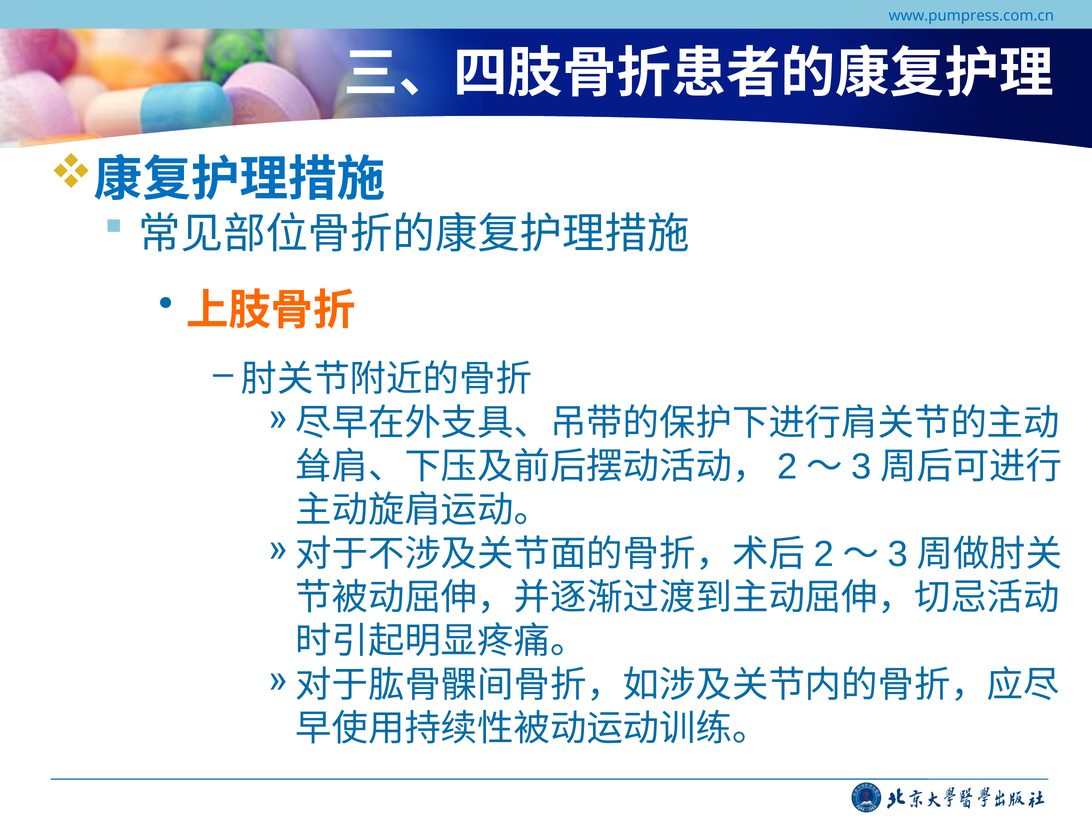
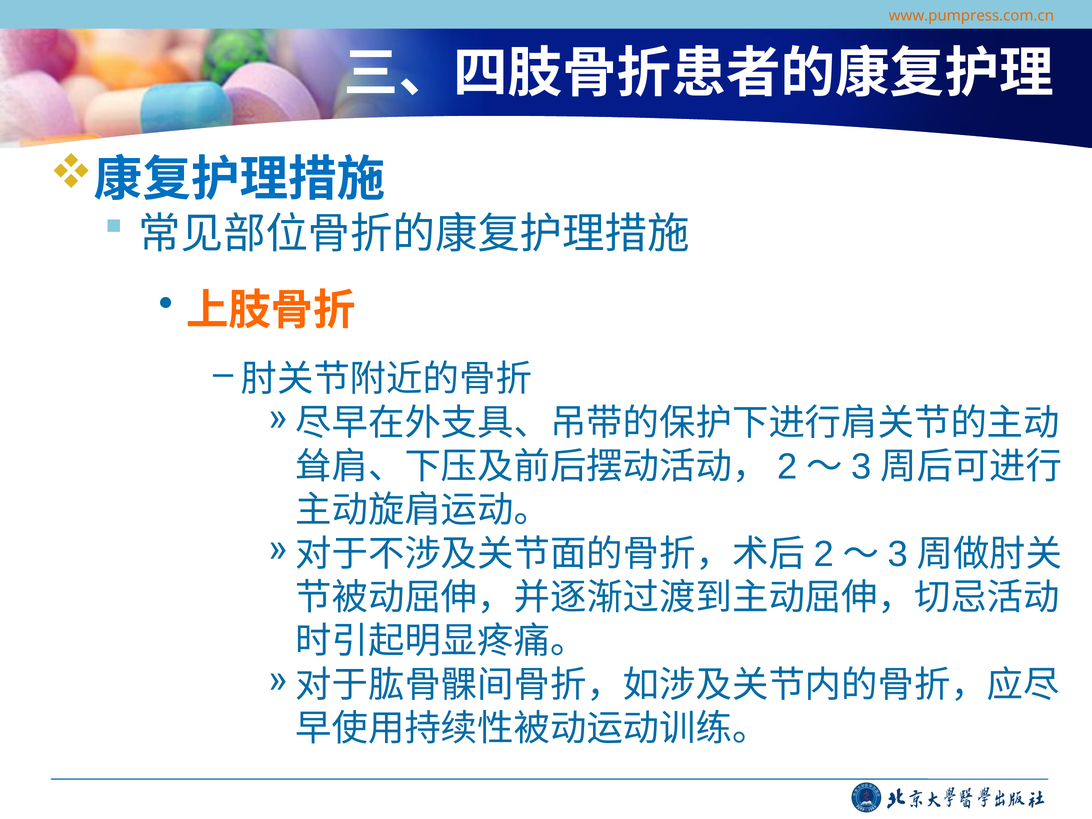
www.pumpress.com.cn colour: blue -> orange (971, 16)
